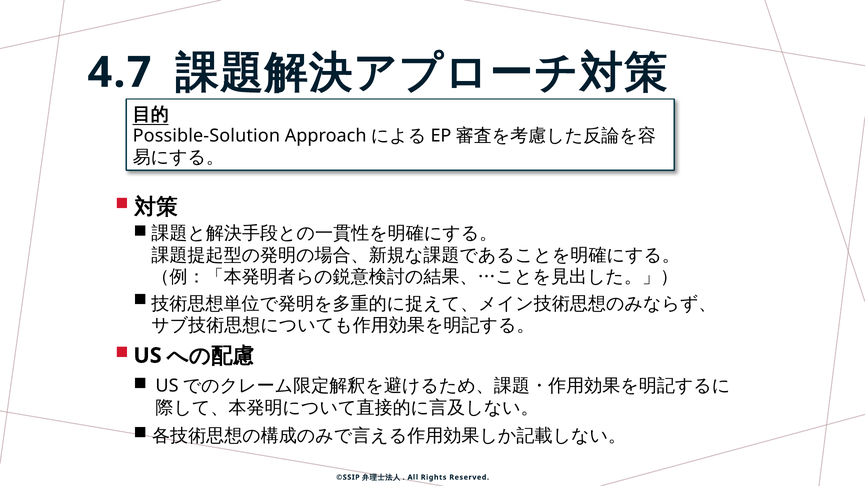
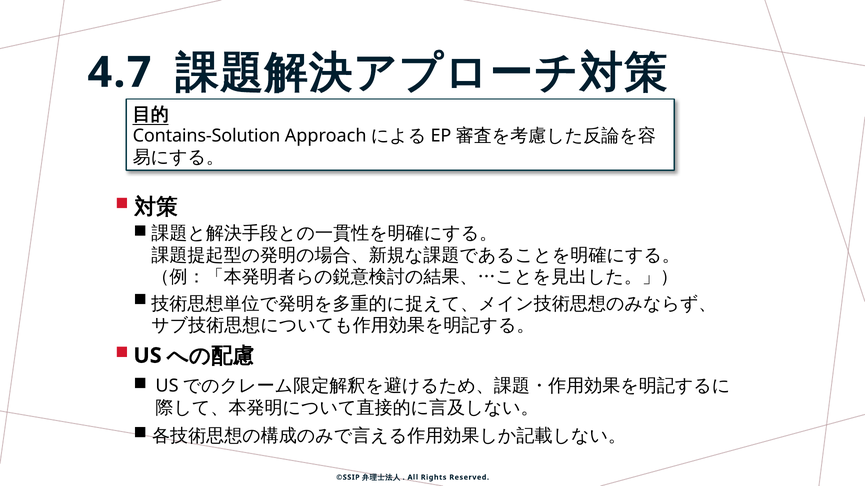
Possible-Solution: Possible-Solution -> Contains-Solution (206, 136)
